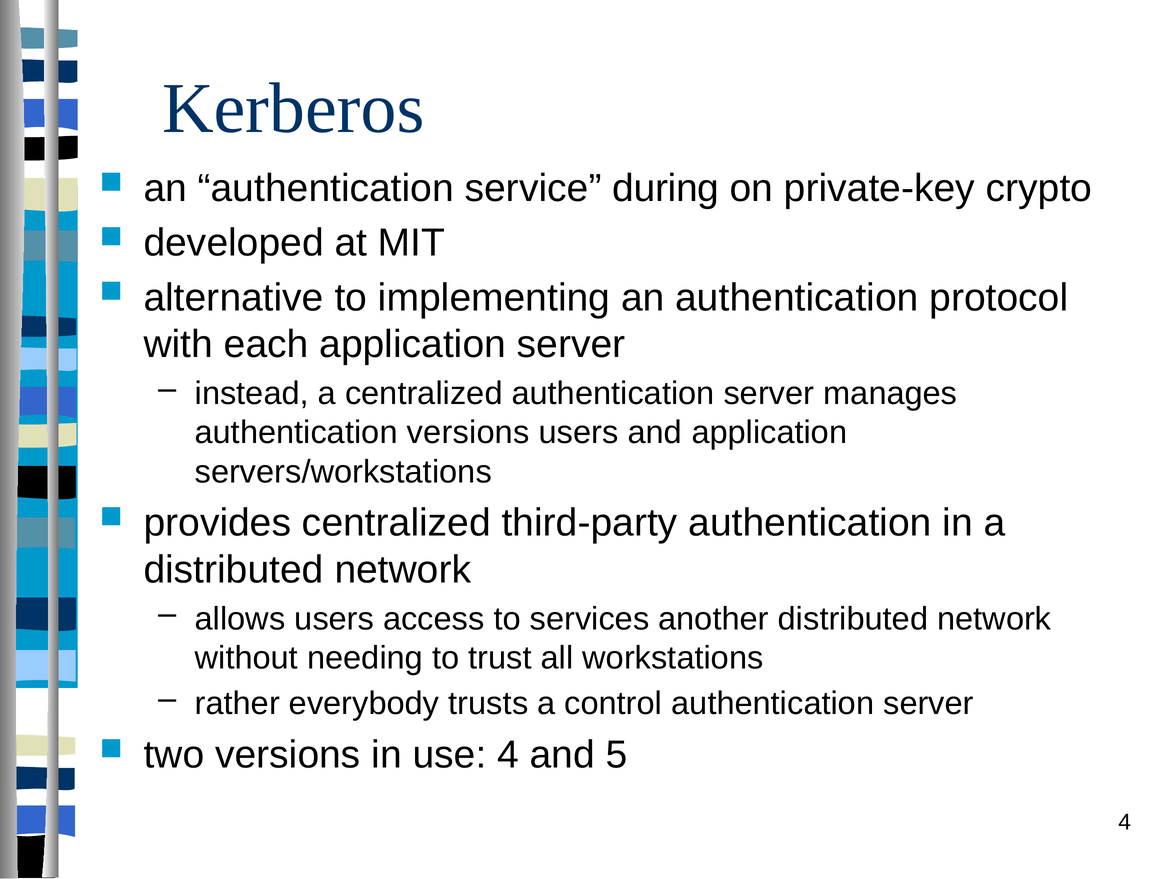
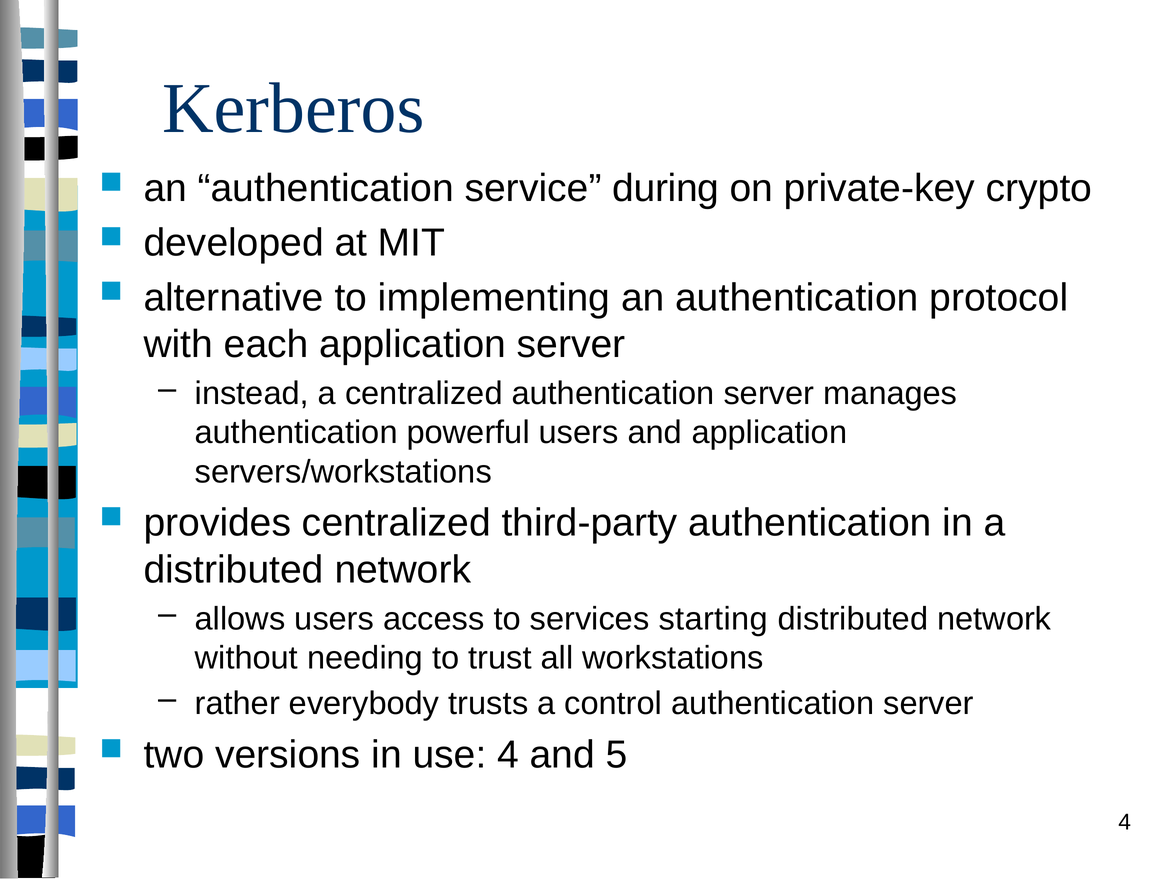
authentication versions: versions -> powerful (468, 433)
another: another -> starting (713, 619)
